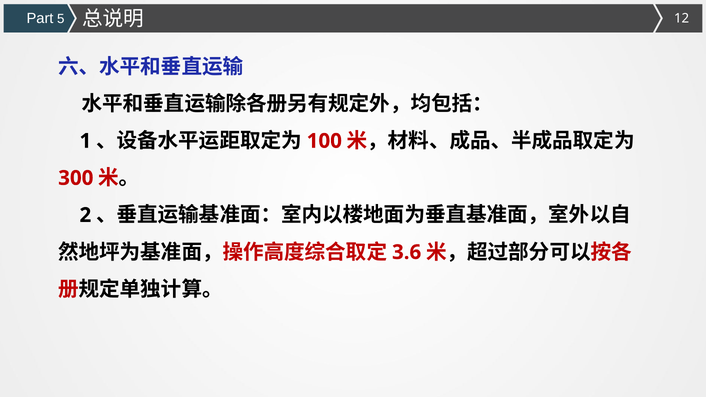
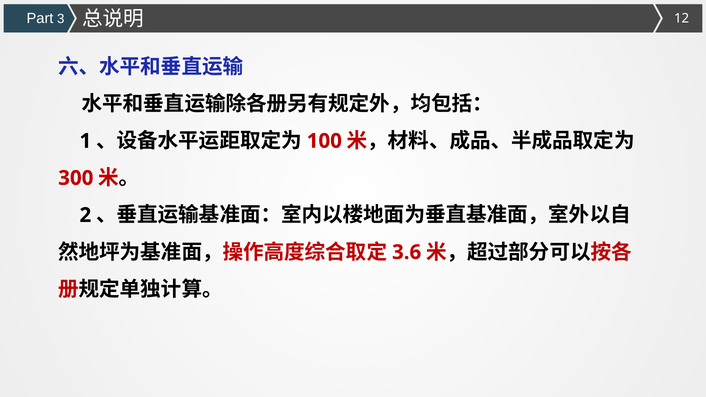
5: 5 -> 3 (61, 19)
